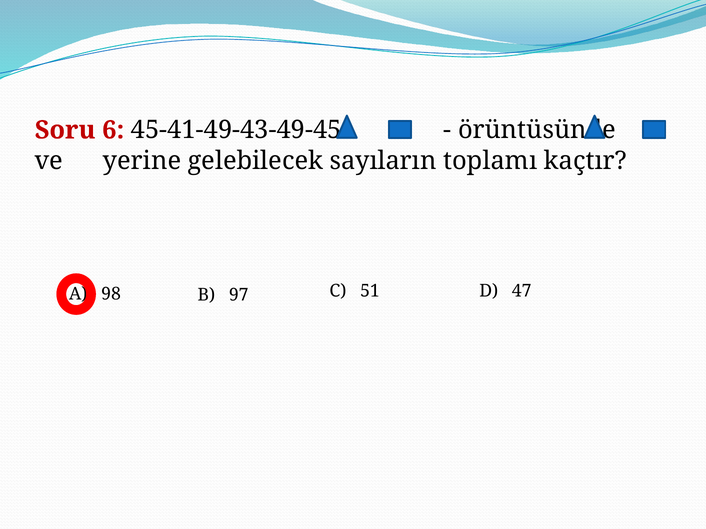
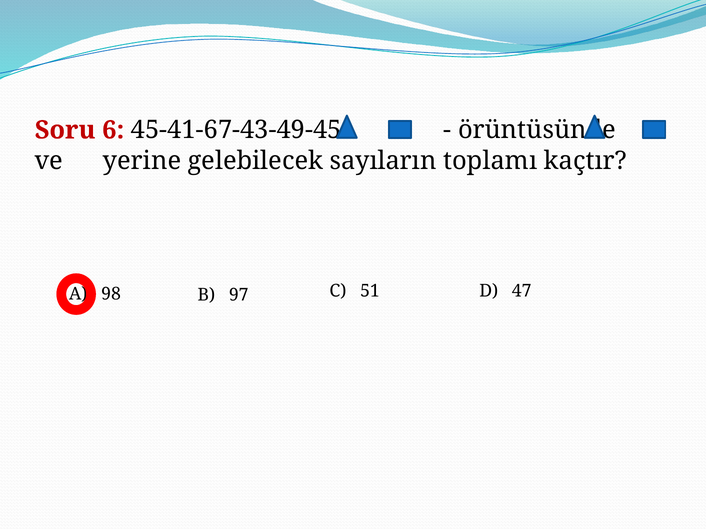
45-41-49-43-49-45-: 45-41-49-43-49-45- -> 45-41-67-43-49-45- (240, 130)
